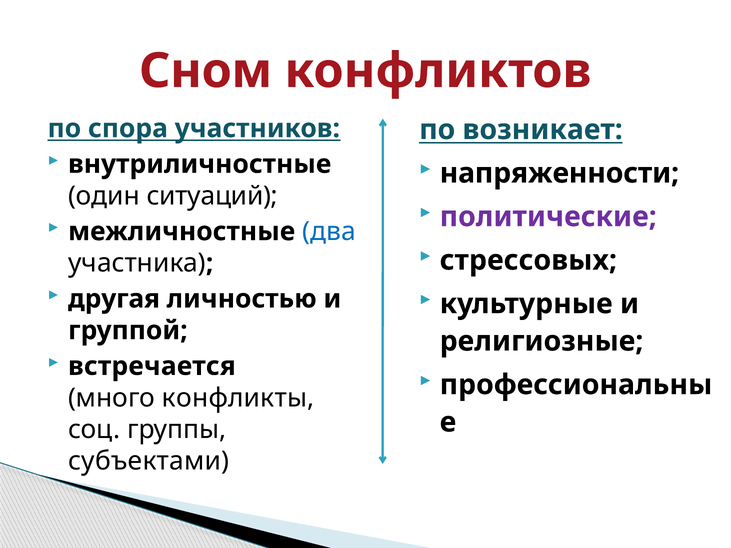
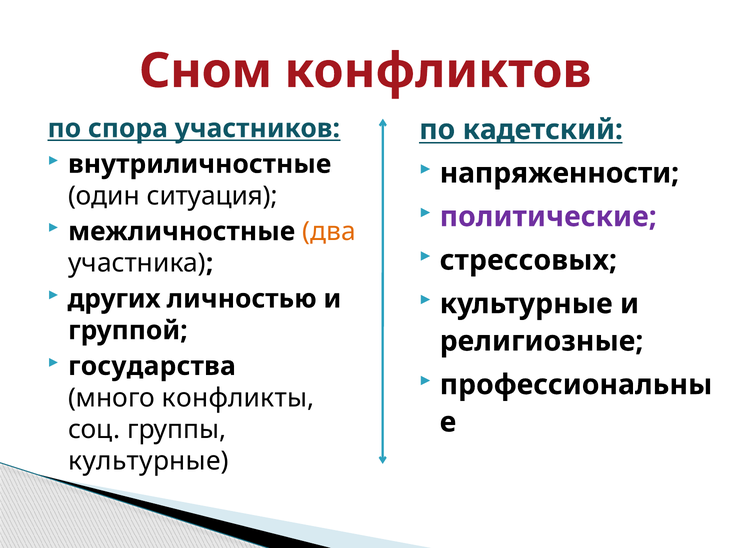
возникает: возникает -> кадетский (543, 130)
ситуаций: ситуаций -> ситуация (212, 196)
два colour: blue -> orange (329, 232)
другая: другая -> других (114, 299)
встречается: встречается -> государства (152, 366)
субъектами: субъектами -> культурные (149, 461)
